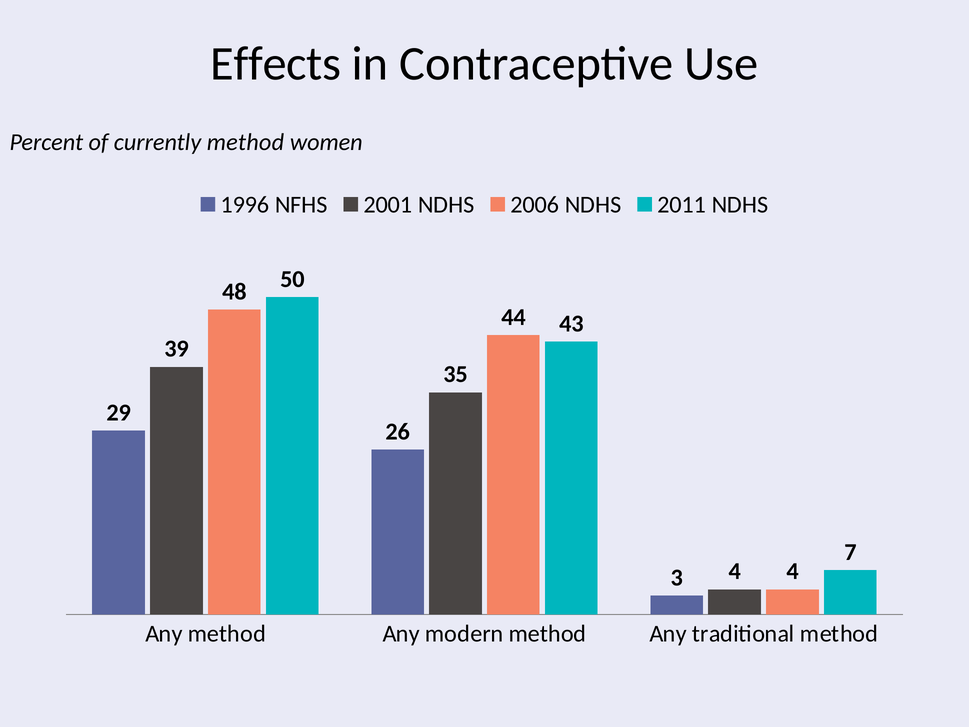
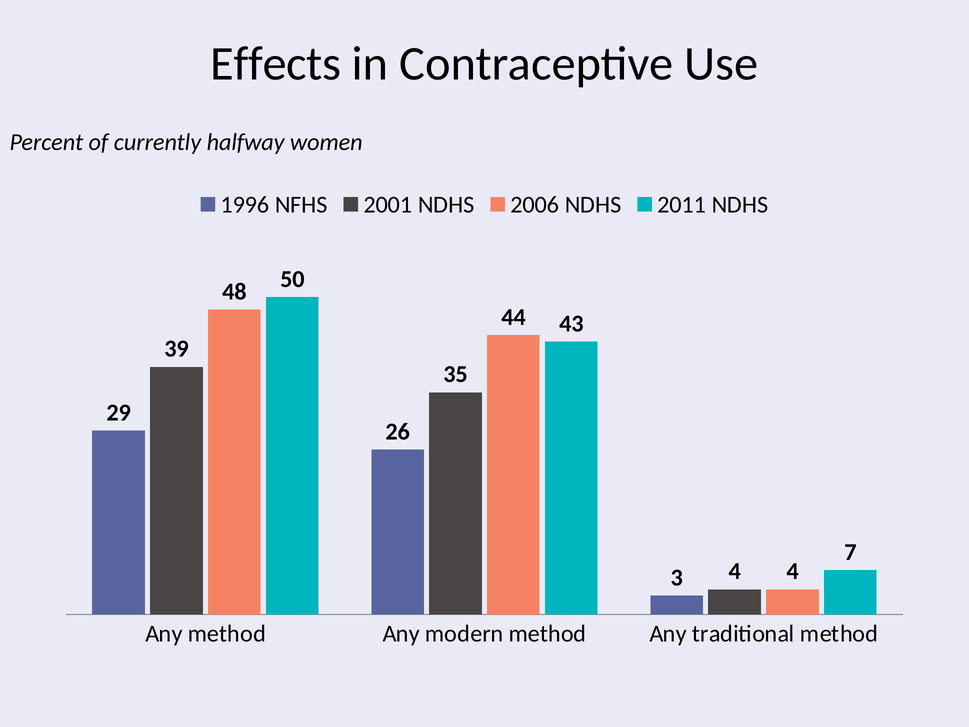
currently method: method -> halfway (246, 142)
